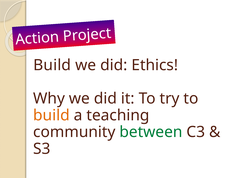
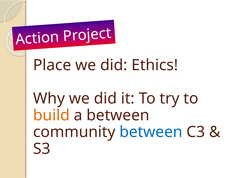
Build: Build -> Place (52, 65)
a teaching: teaching -> between (118, 115)
between colour: green -> blue (151, 132)
